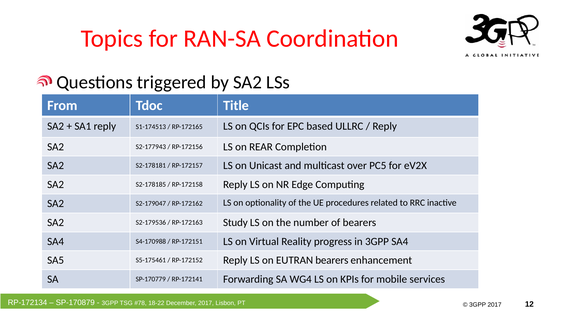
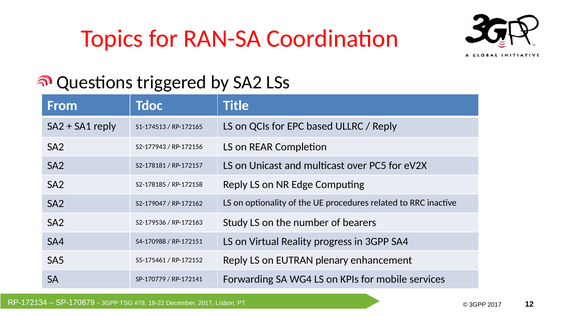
EUTRAN bearers: bearers -> plenary (332, 260)
